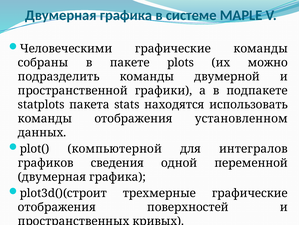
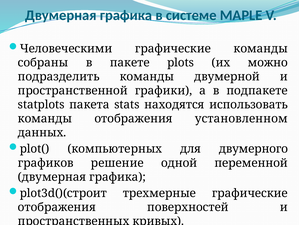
компьютерной: компьютерной -> компьютерных (115, 148)
интегралов: интегралов -> двумерного (253, 148)
сведения: сведения -> решение (117, 162)
